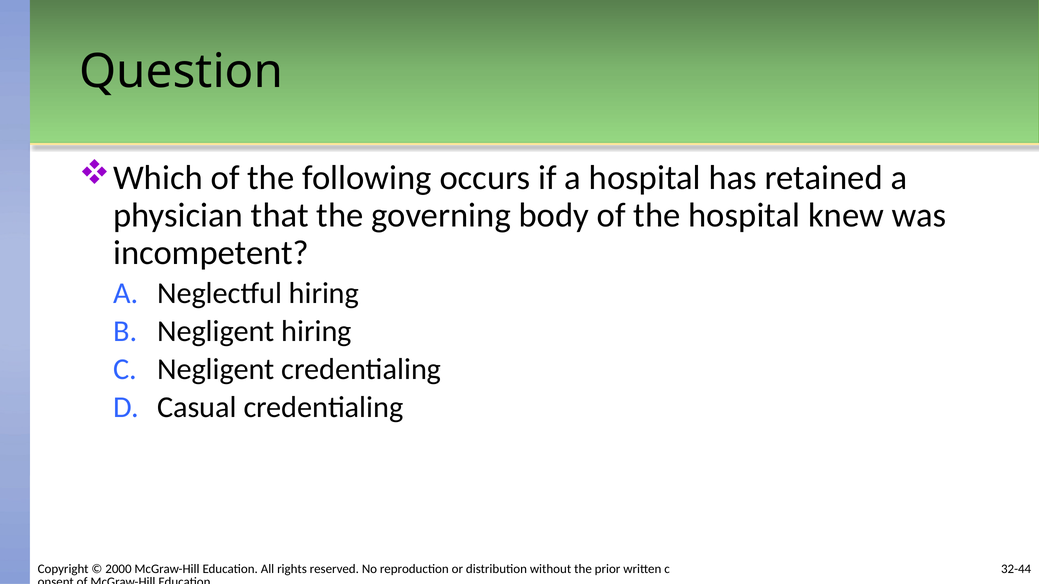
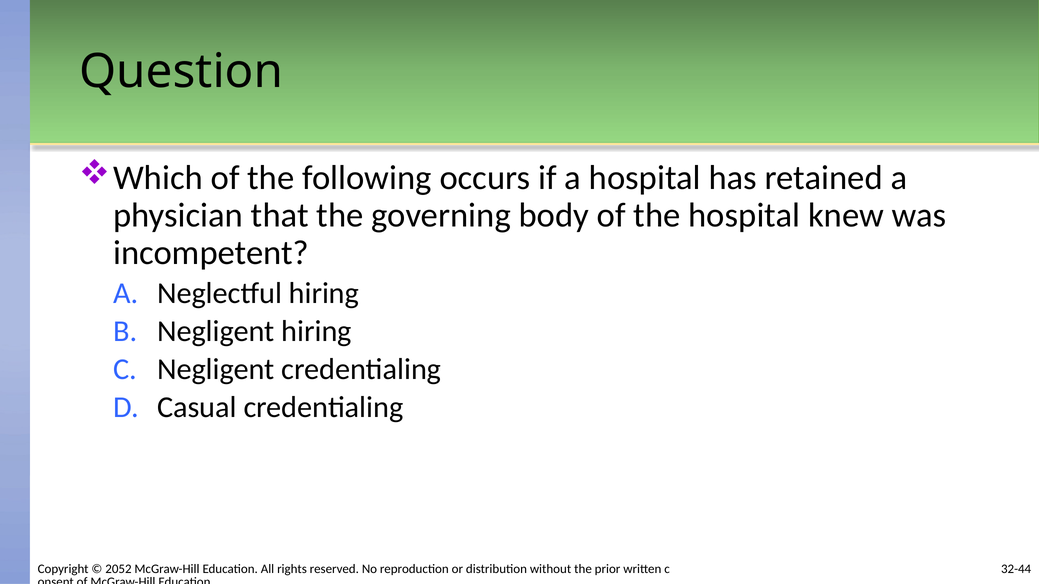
2000: 2000 -> 2052 (118, 570)
